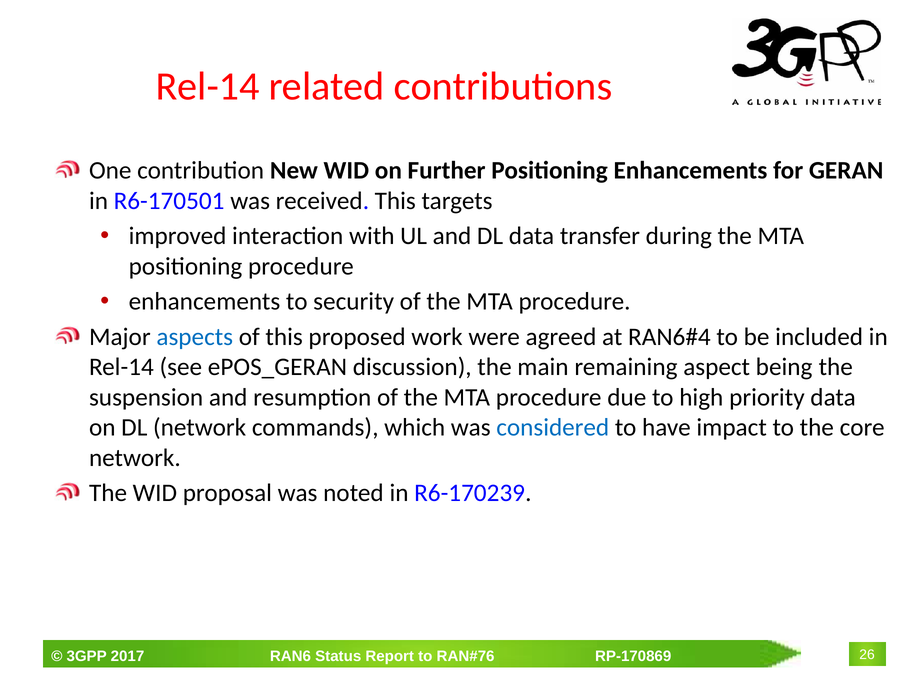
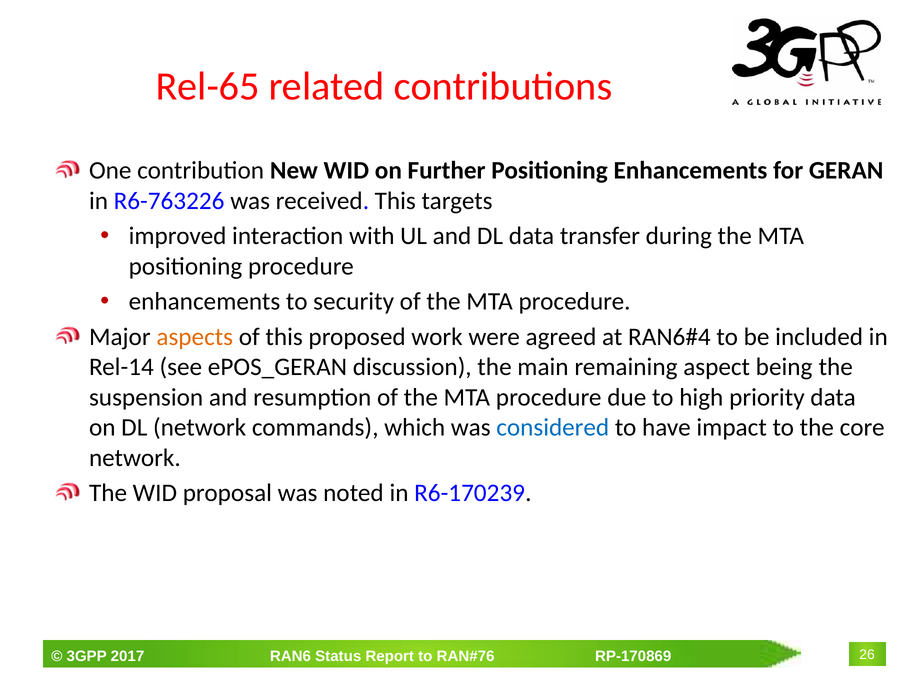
Rel-14: Rel-14 -> Rel-65 (208, 87)
R6-170501: R6-170501 -> R6-763226 (169, 201)
aspects colour: blue -> orange (195, 337)
